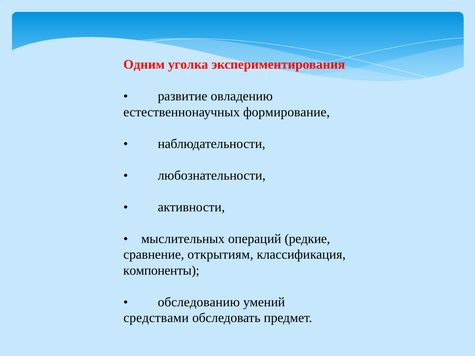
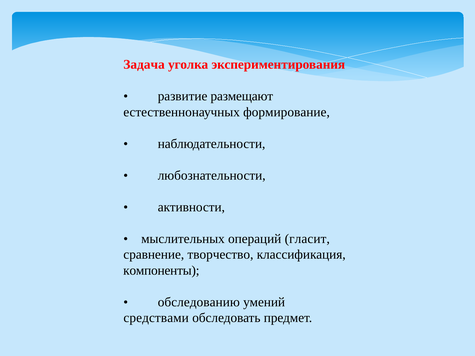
Одним: Одним -> Задача (144, 65)
овладению: овладению -> размещают (242, 96)
редкие: редкие -> гласит (307, 239)
открытиям: открытиям -> творчество (220, 255)
